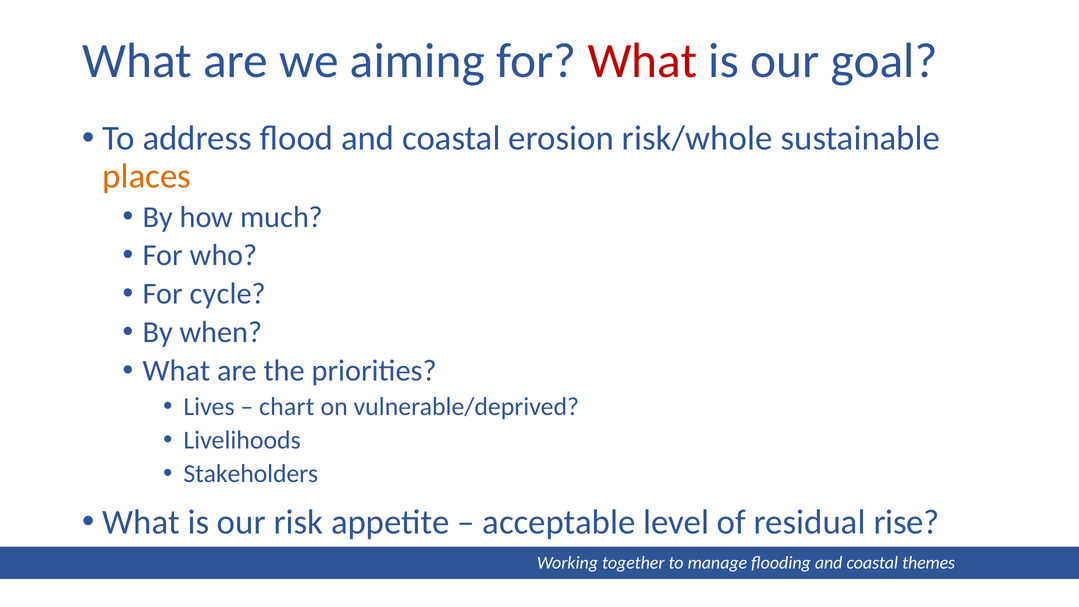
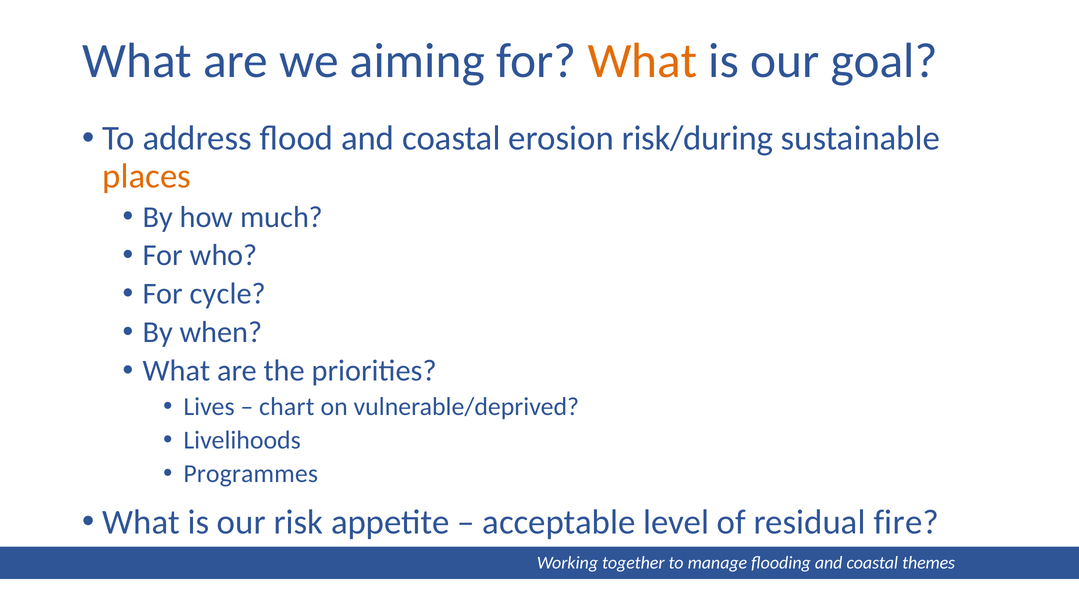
What colour: red -> orange (642, 61)
risk/whole: risk/whole -> risk/during (697, 138)
Stakeholders: Stakeholders -> Programmes (251, 474)
rise: rise -> fire (906, 522)
